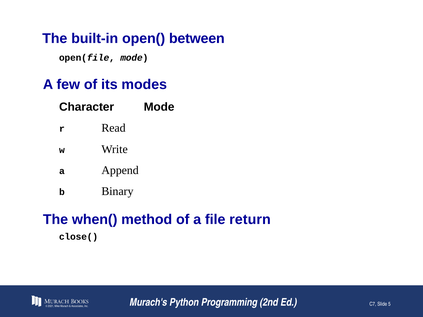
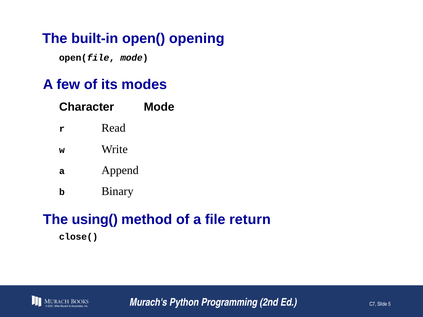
between: between -> opening (197, 38)
when(: when( -> using( (95, 220)
